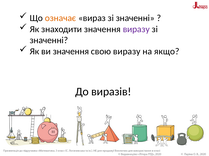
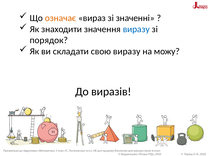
виразу colour: purple -> blue (136, 29)
значенні: значенні -> порядок (49, 40)
ви значення: значення -> складати (71, 52)
якщо: якщо -> можу (167, 52)
